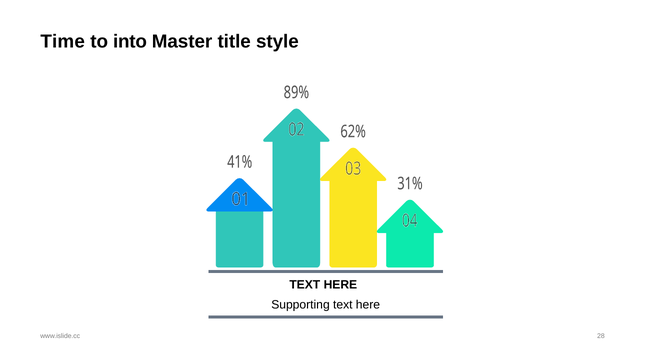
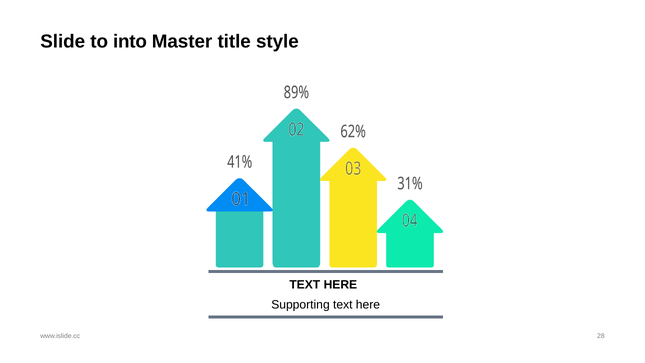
Time: Time -> Slide (63, 42)
